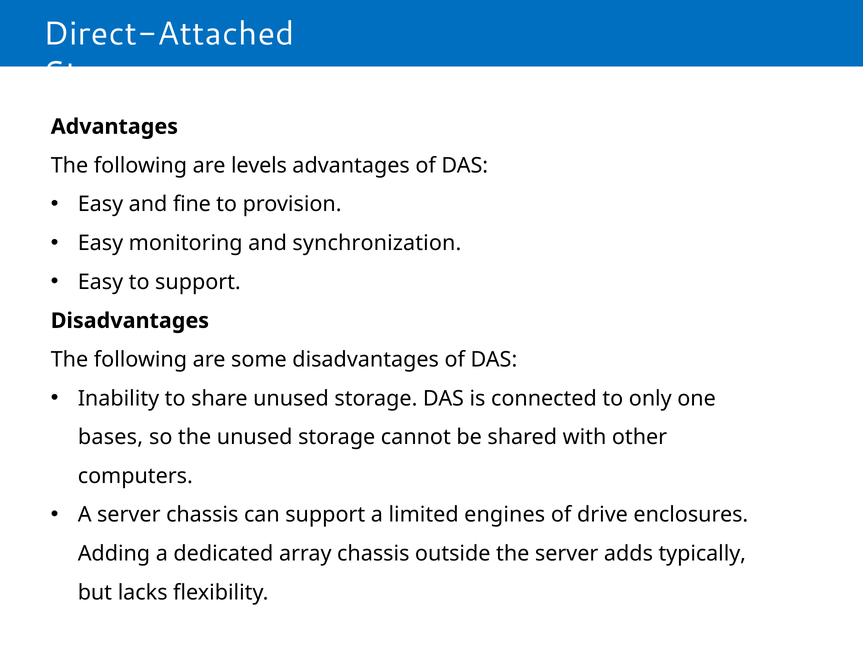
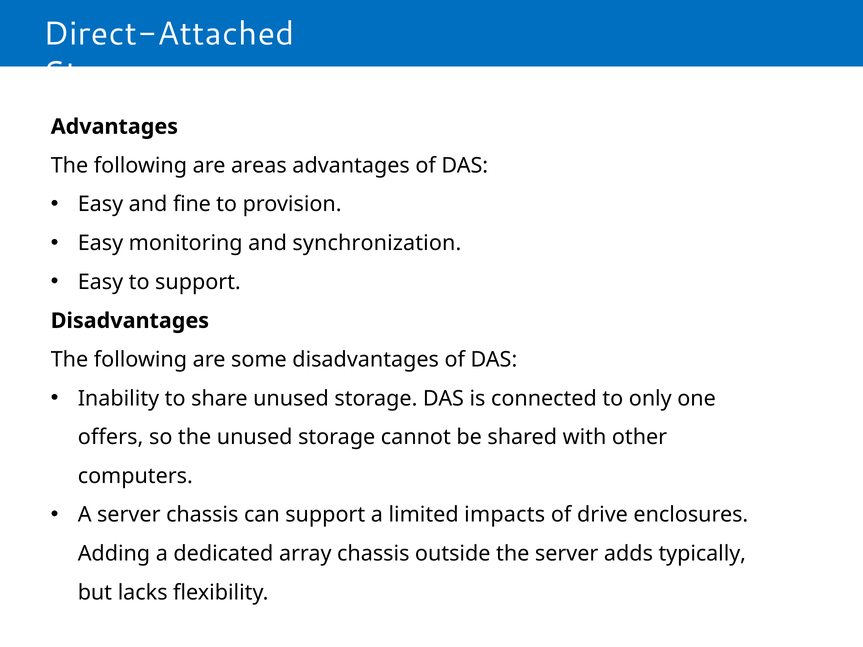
levels: levels -> areas (259, 166)
bases: bases -> offers (111, 437)
engines: engines -> impacts (505, 515)
